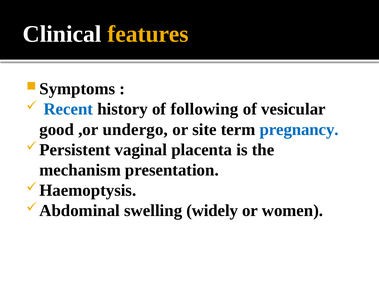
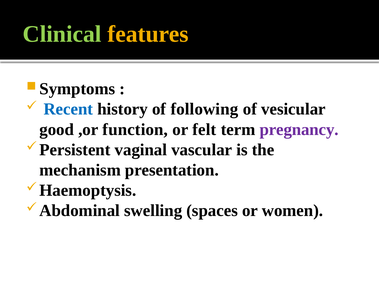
Clinical colour: white -> light green (62, 34)
undergo: undergo -> function (135, 129)
site: site -> felt (204, 129)
pregnancy colour: blue -> purple (299, 129)
placenta: placenta -> vascular (202, 149)
widely: widely -> spaces (212, 210)
